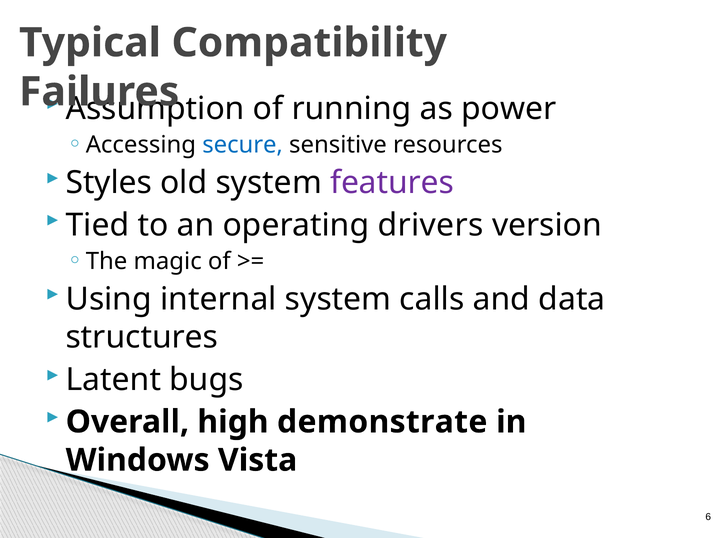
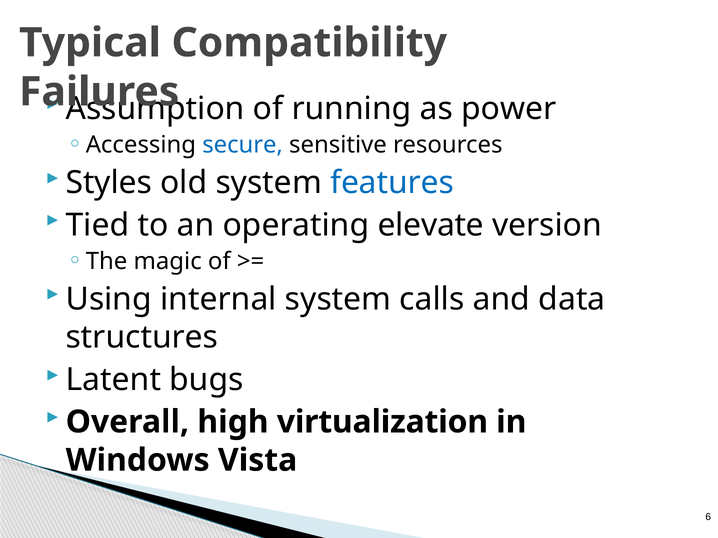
features colour: purple -> blue (392, 183)
drivers: drivers -> elevate (431, 225)
demonstrate: demonstrate -> virtualization (382, 422)
